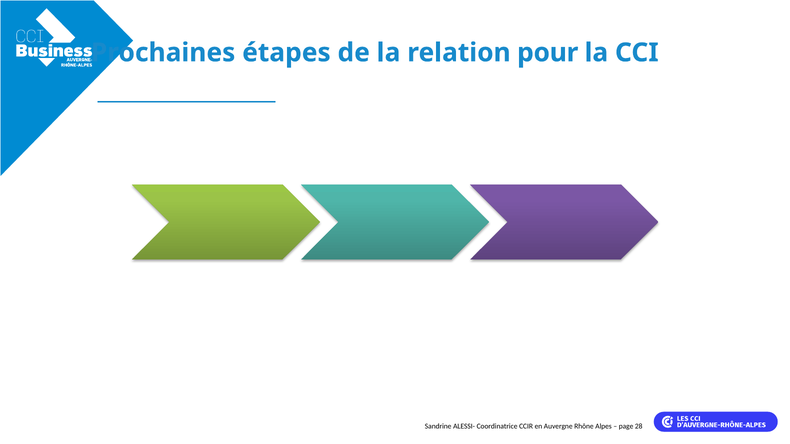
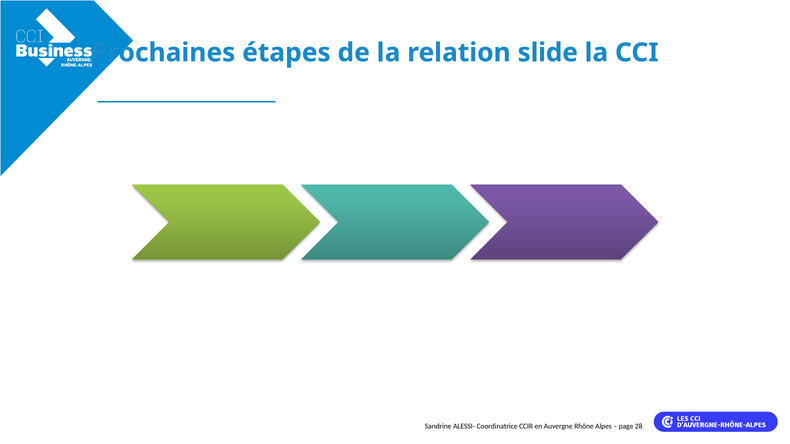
pour: pour -> slide (548, 53)
